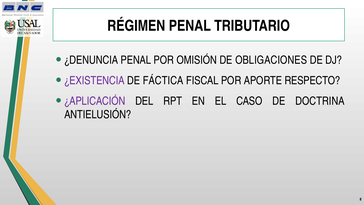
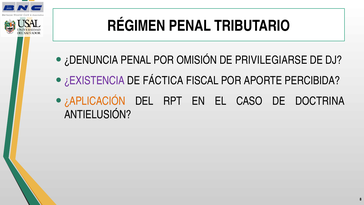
OBLIGACIONES: OBLIGACIONES -> PRIVILEGIARSE (271, 60)
RESPECTO: RESPECTO -> PERCIBIDA (312, 80)
¿APLICACIÓN colour: purple -> orange (95, 101)
